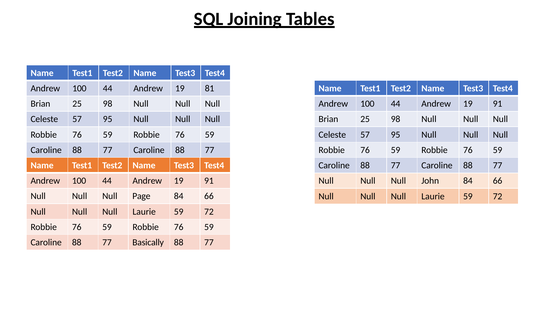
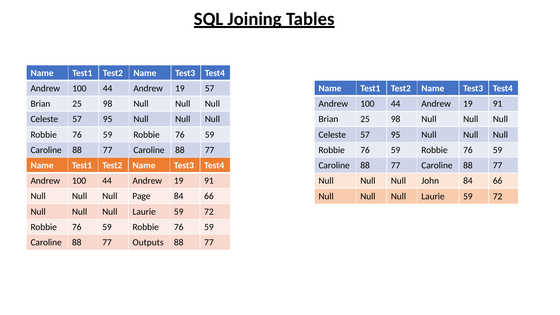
19 81: 81 -> 57 (210, 88)
Basically: Basically -> Outputs (148, 242)
